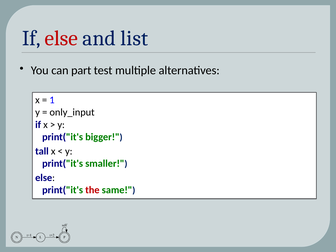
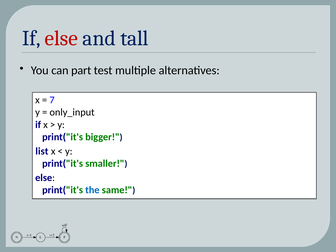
list: list -> tall (134, 38)
1: 1 -> 7 (52, 100)
tall: tall -> list (42, 151)
the colour: red -> blue (92, 190)
